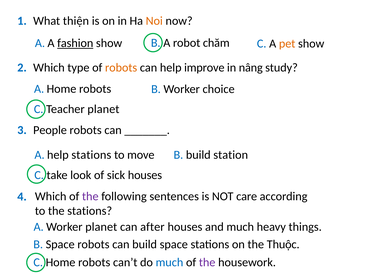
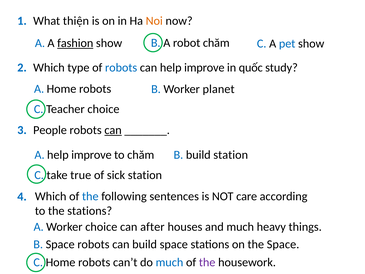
pet colour: orange -> blue (287, 44)
robots colour: orange -> blue (121, 68)
nâng: nâng -> quốc (251, 68)
choice: choice -> planet (219, 89)
planet: planet -> choice (103, 109)
can underline: none -> present (113, 130)
stations: stations -> improve (91, 155)
to move: move -> chăm (141, 155)
look: look -> true (81, 175)
sick houses: houses -> station (145, 175)
the colour: purple -> blue (90, 196)
planet: planet -> choice (101, 227)
the Thuộc: Thuộc -> Space (283, 244)
